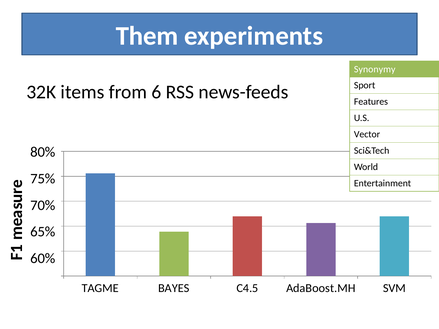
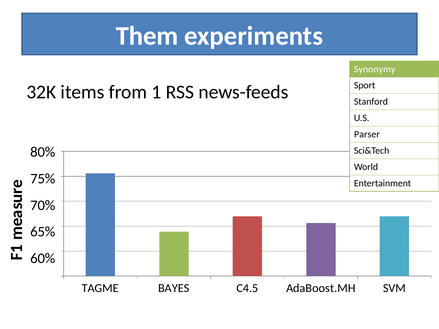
from 6: 6 -> 1 (156, 92)
Features: Features -> Stanford (371, 102)
Vector: Vector -> Parser (367, 135)
